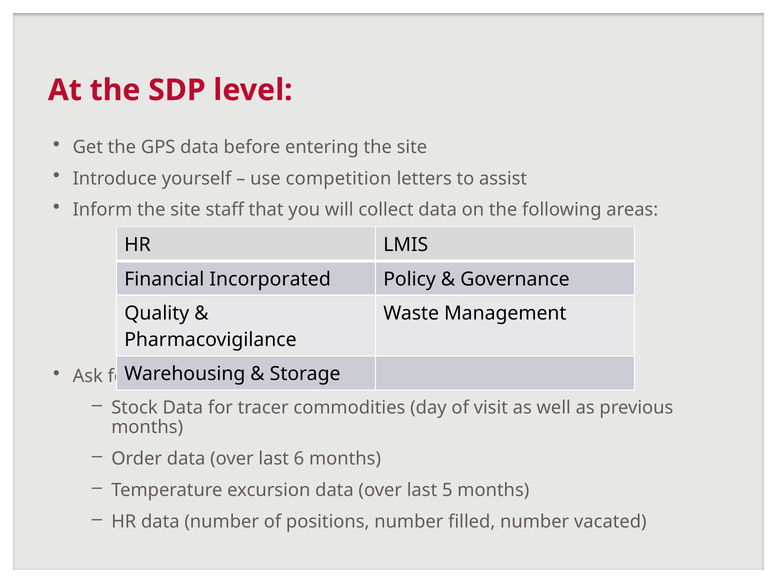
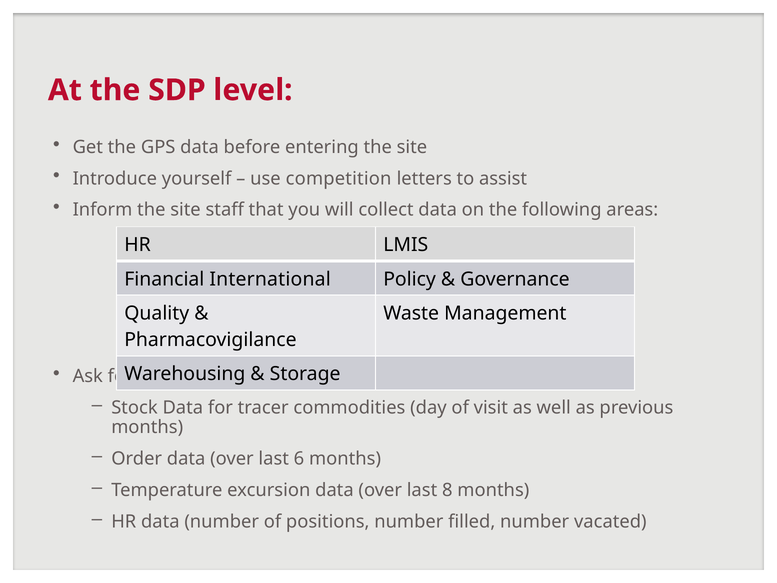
Incorporated: Incorporated -> International (270, 279)
5: 5 -> 8 (447, 490)
